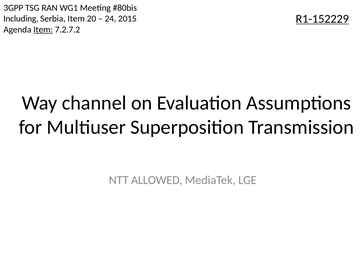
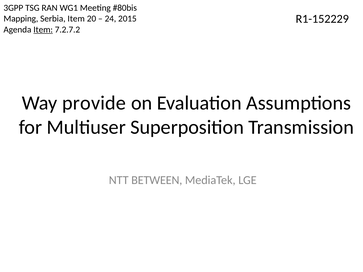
R1-152229 underline: present -> none (322, 19)
Including: Including -> Mapping (21, 19)
channel: channel -> provide (94, 103)
ALLOWED: ALLOWED -> BETWEEN (157, 180)
